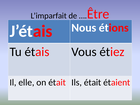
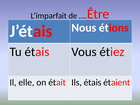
Ils était: était -> étais (93, 82)
